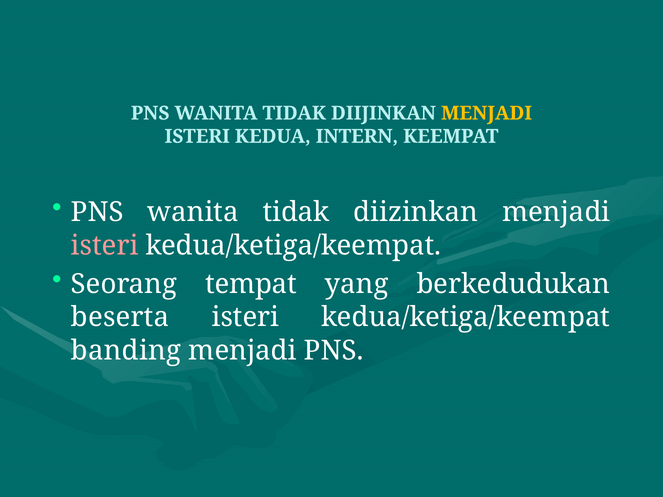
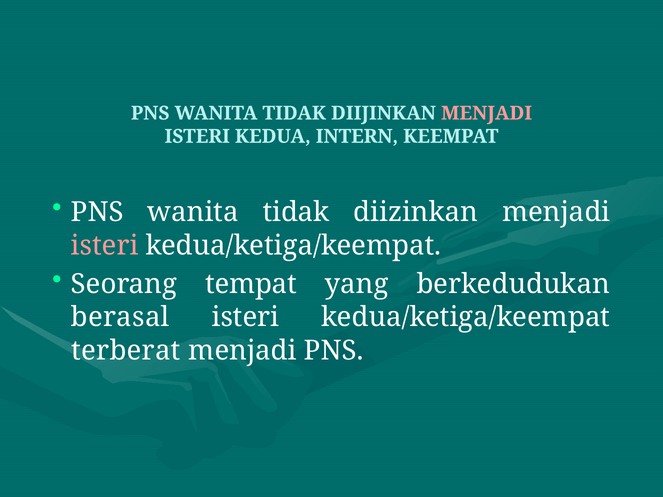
MENJADI colour: yellow -> pink (487, 113)
beserta: beserta -> berasal (120, 317)
banding: banding -> terberat (126, 351)
